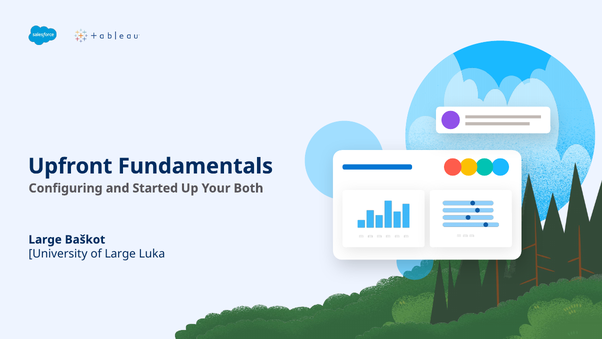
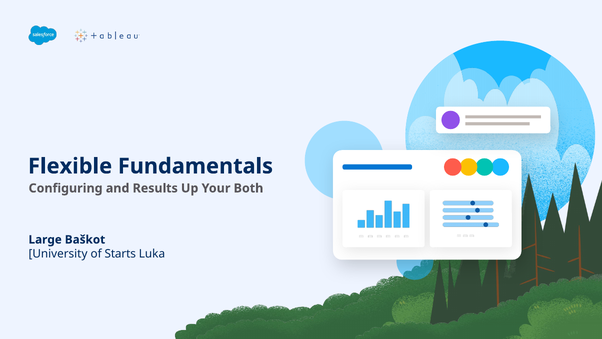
Upfront: Upfront -> Flexible (70, 166)
Started: Started -> Results (155, 188)
of Large: Large -> Starts (120, 254)
